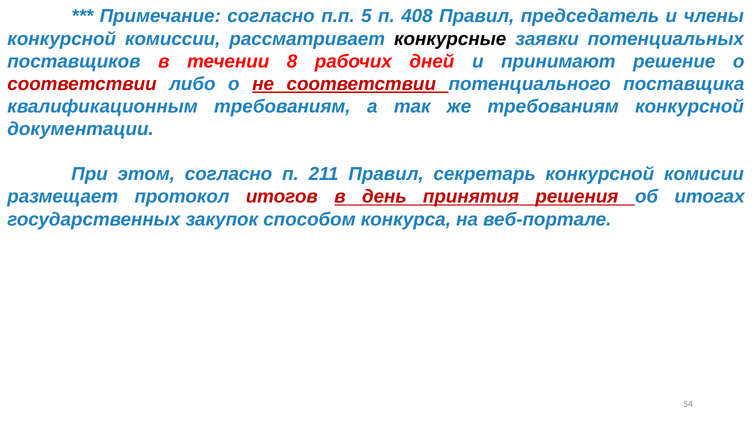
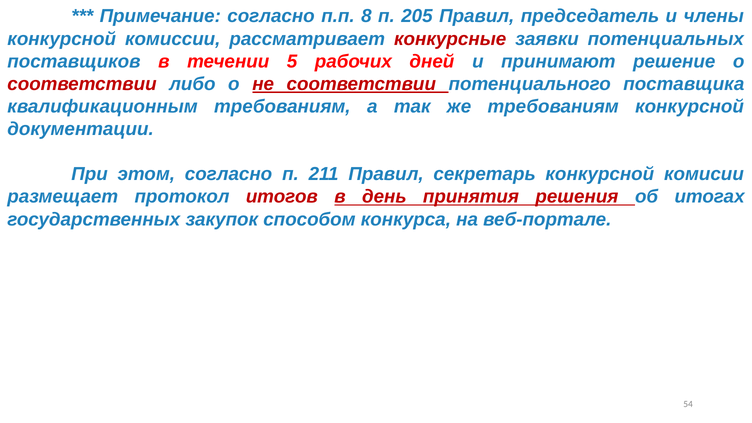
5: 5 -> 8 (366, 16)
408: 408 -> 205 (417, 16)
конкурсные colour: black -> red (450, 39)
8: 8 -> 5 (292, 61)
